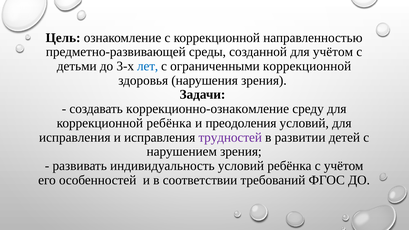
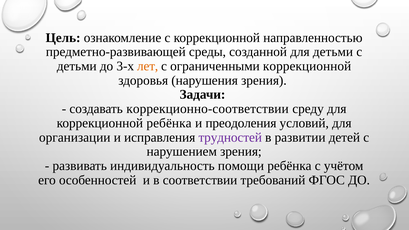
для учётом: учётом -> детьми (333, 52)
лет colour: blue -> orange (148, 66)
коррекционно-ознакомление: коррекционно-ознакомление -> коррекционно-соответствии (208, 109)
исправления: исправления -> организации (75, 137)
индивидуальность условий: условий -> помощи (241, 166)
